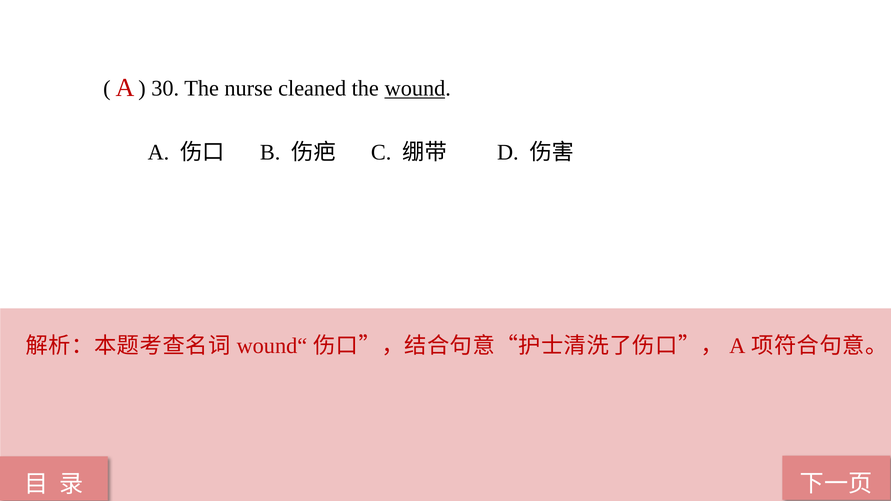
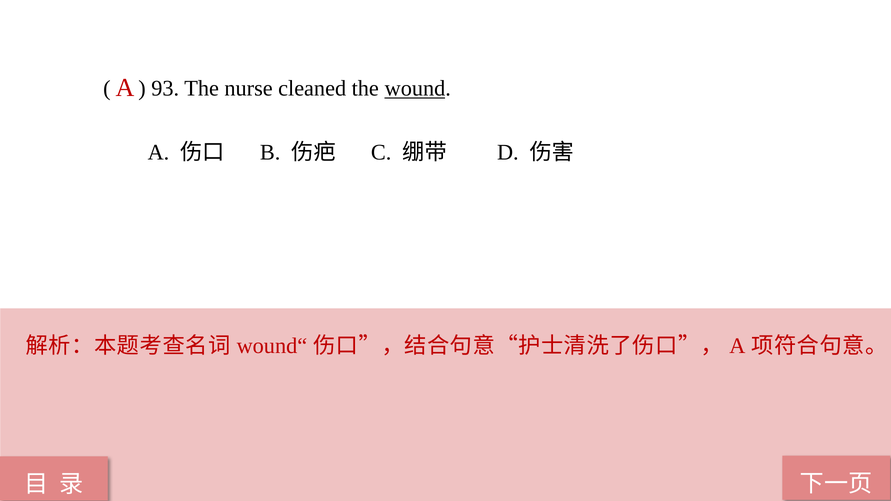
30: 30 -> 93 (165, 88)
